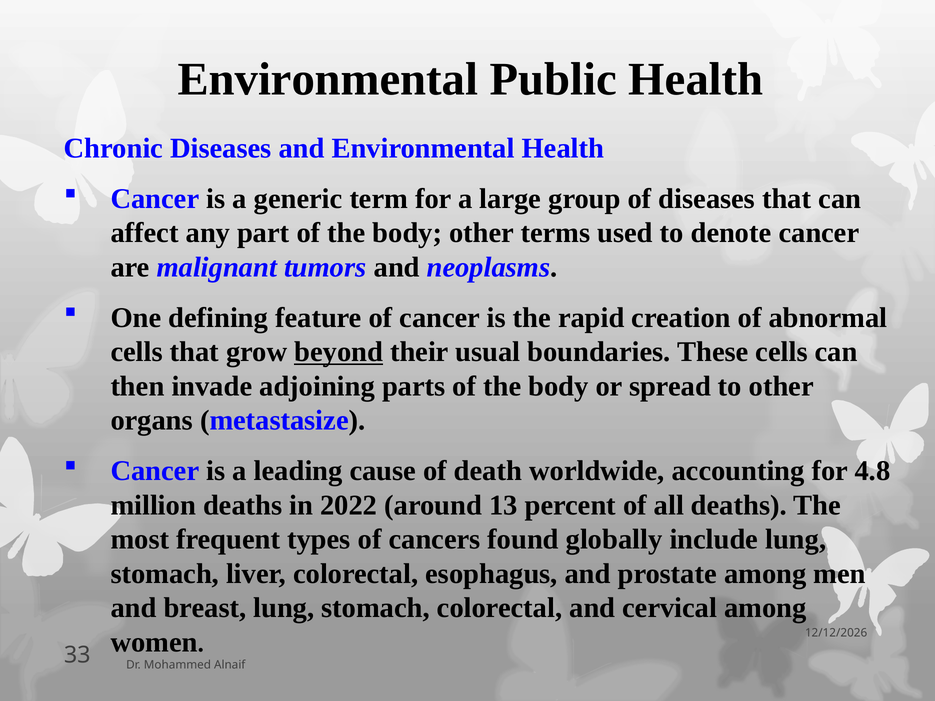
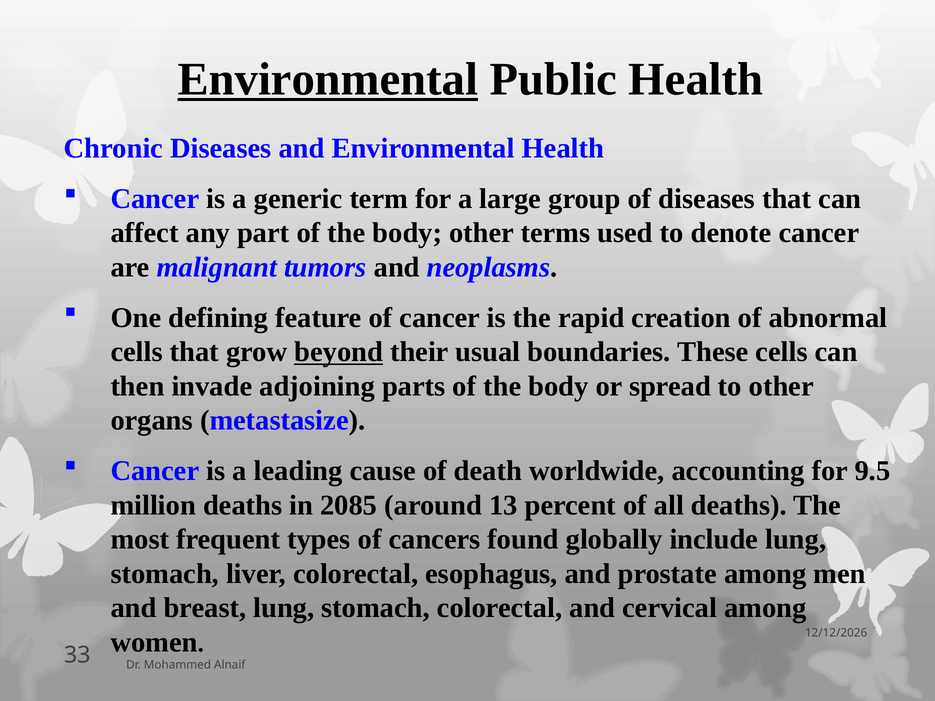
Environmental underline: none -> present (328, 80)
4.8: 4.8 -> 9.5 (872, 471)
2022: 2022 -> 2085 (349, 505)
